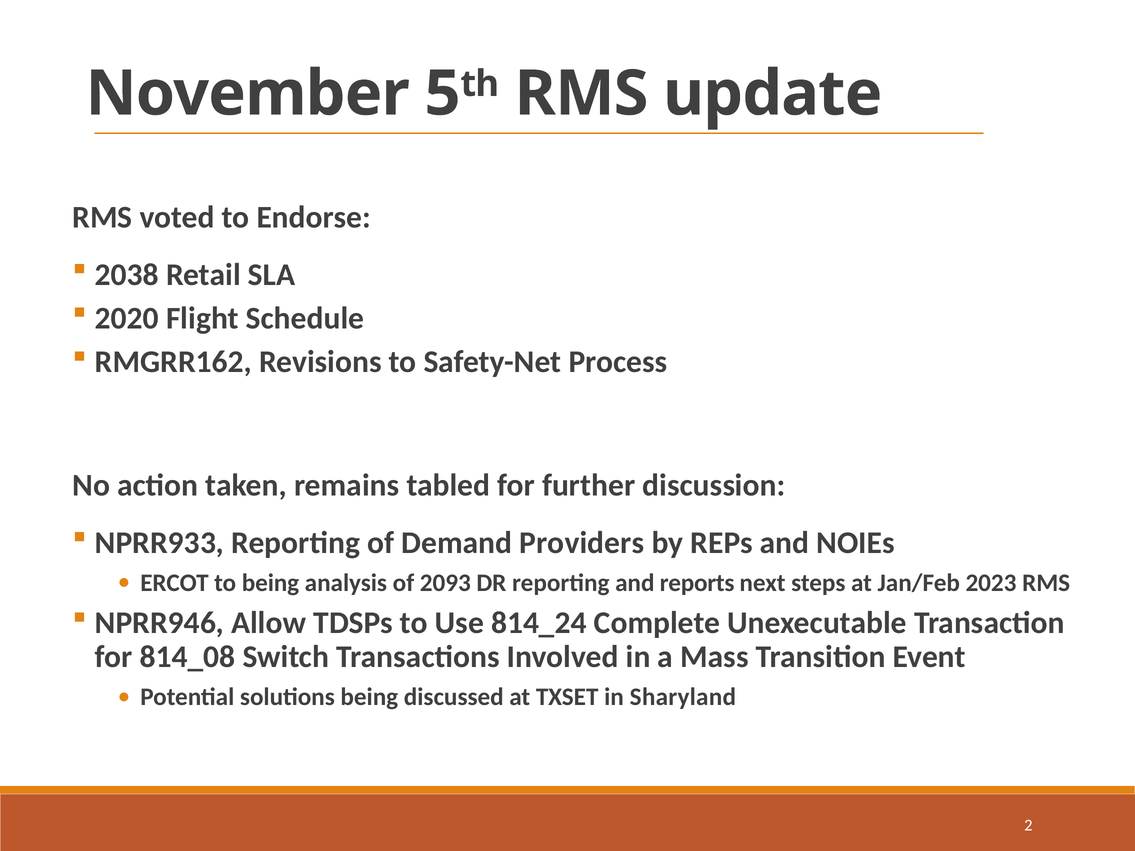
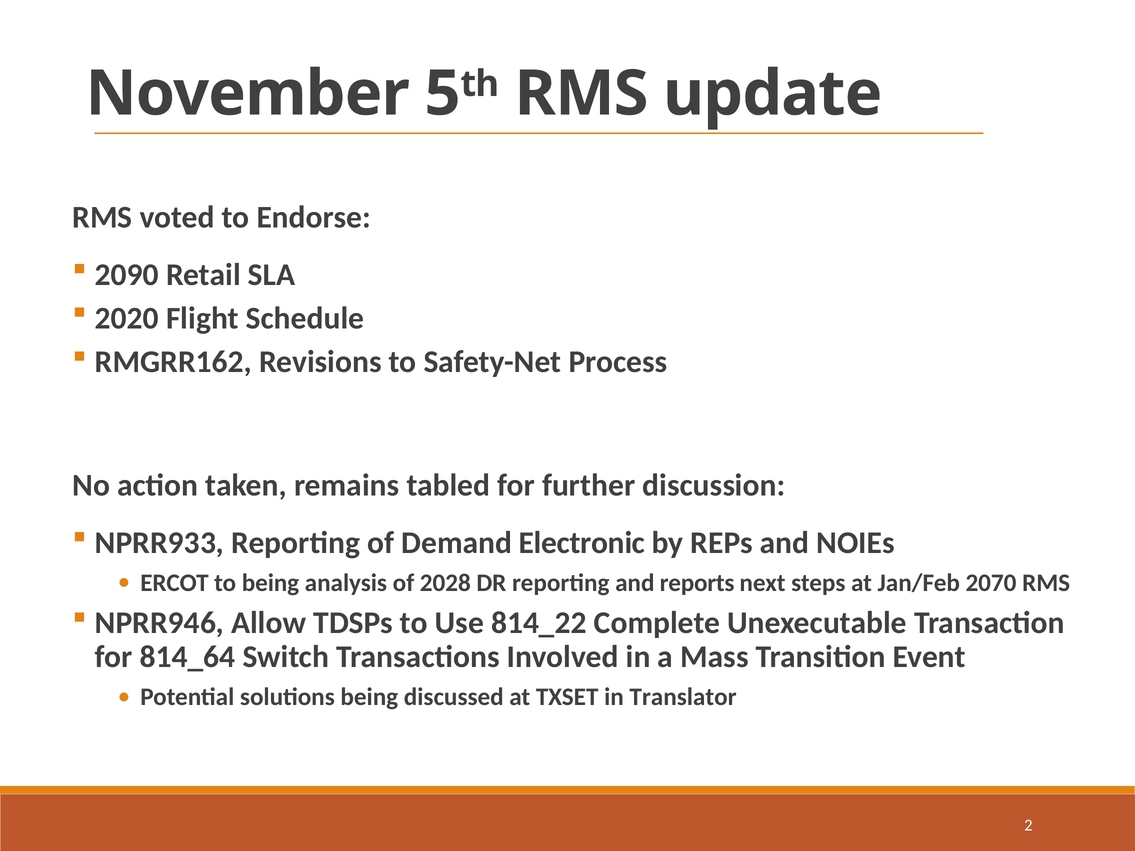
2038: 2038 -> 2090 (127, 275)
Providers: Providers -> Electronic (582, 543)
2093: 2093 -> 2028 (445, 583)
2023: 2023 -> 2070 (991, 583)
814_24: 814_24 -> 814_22 (539, 623)
814_08: 814_08 -> 814_64 (188, 657)
Sharyland: Sharyland -> Translator (683, 697)
